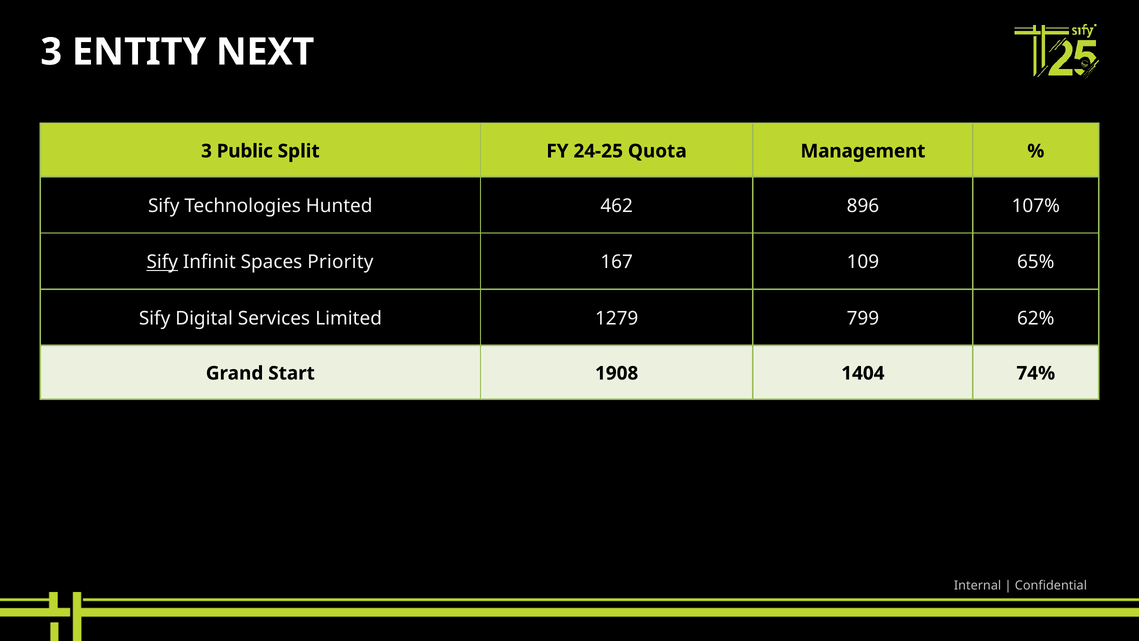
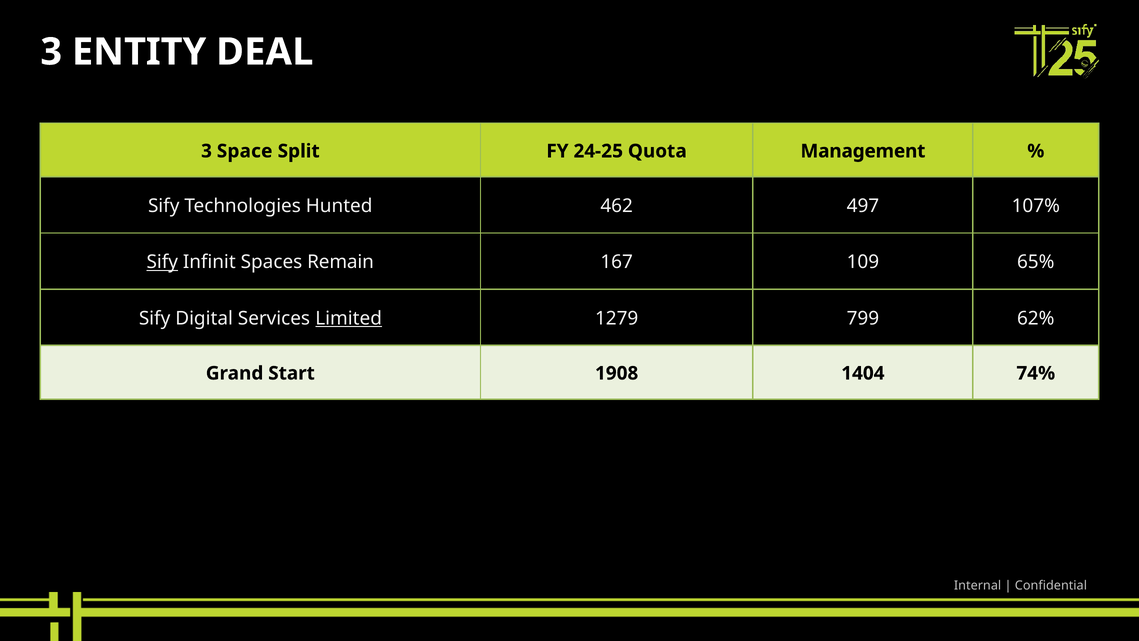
NEXT: NEXT -> DEAL (265, 52)
Public: Public -> Space (245, 151)
896: 896 -> 497 (863, 206)
Priority: Priority -> Remain (341, 262)
Limited underline: none -> present (349, 318)
